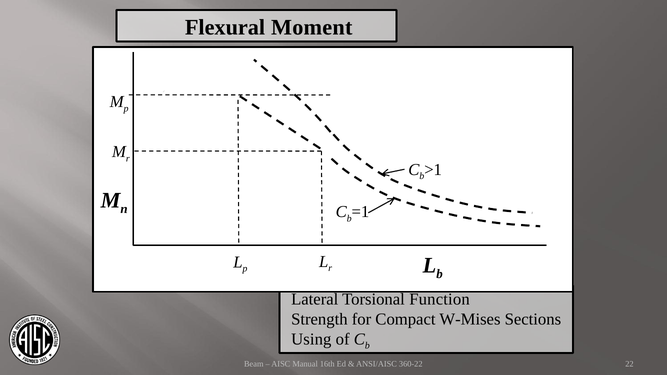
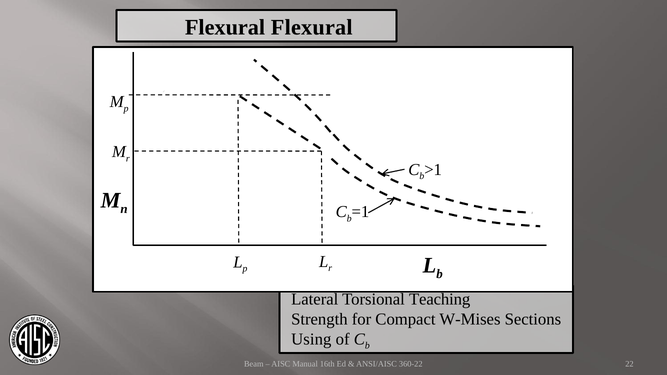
Flexural Moment: Moment -> Flexural (312, 27)
Function: Function -> Teaching (440, 299)
